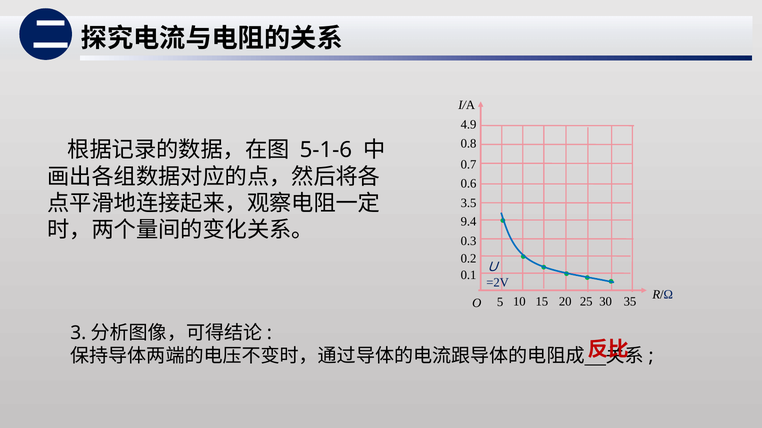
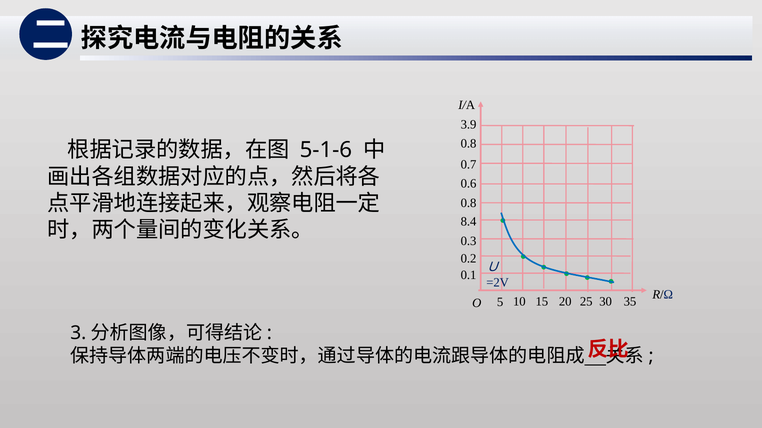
4.9: 4.9 -> 3.9 (469, 125)
3.5: 3.5 -> 0.8 (469, 203)
9.4: 9.4 -> 8.4 (469, 222)
